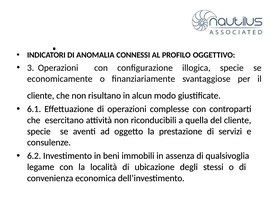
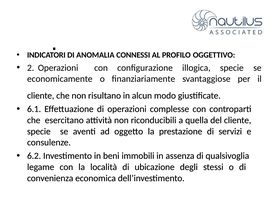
3: 3 -> 2 (31, 68)
